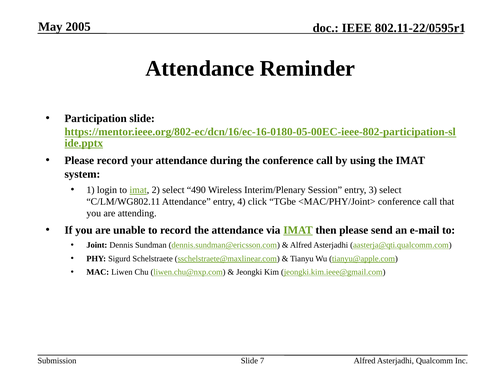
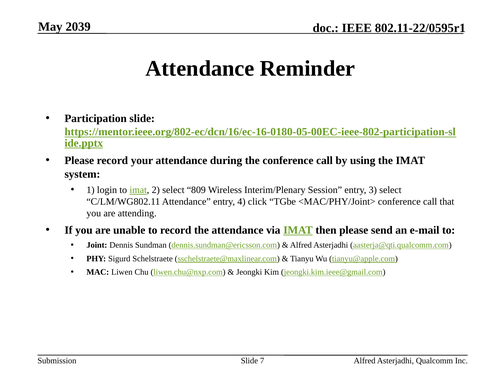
2005: 2005 -> 2039 (78, 27)
490: 490 -> 809 (196, 190)
